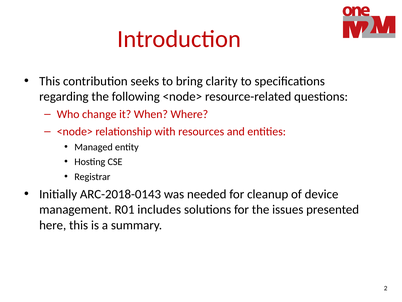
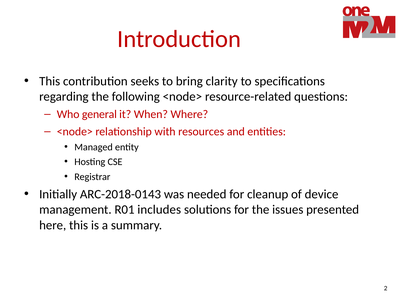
change: change -> general (99, 114)
